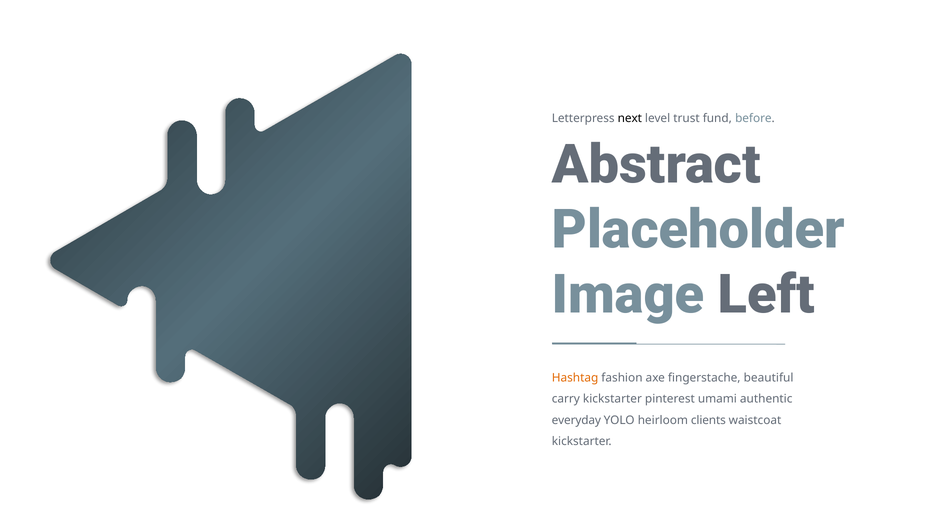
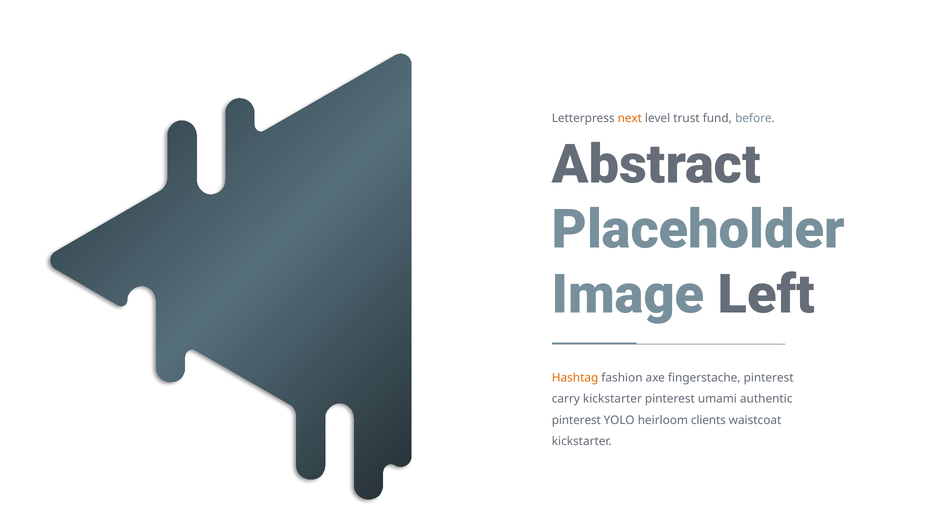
next colour: black -> orange (630, 119)
fingerstache beautiful: beautiful -> pinterest (769, 378)
everyday: everyday -> pinterest (576, 421)
